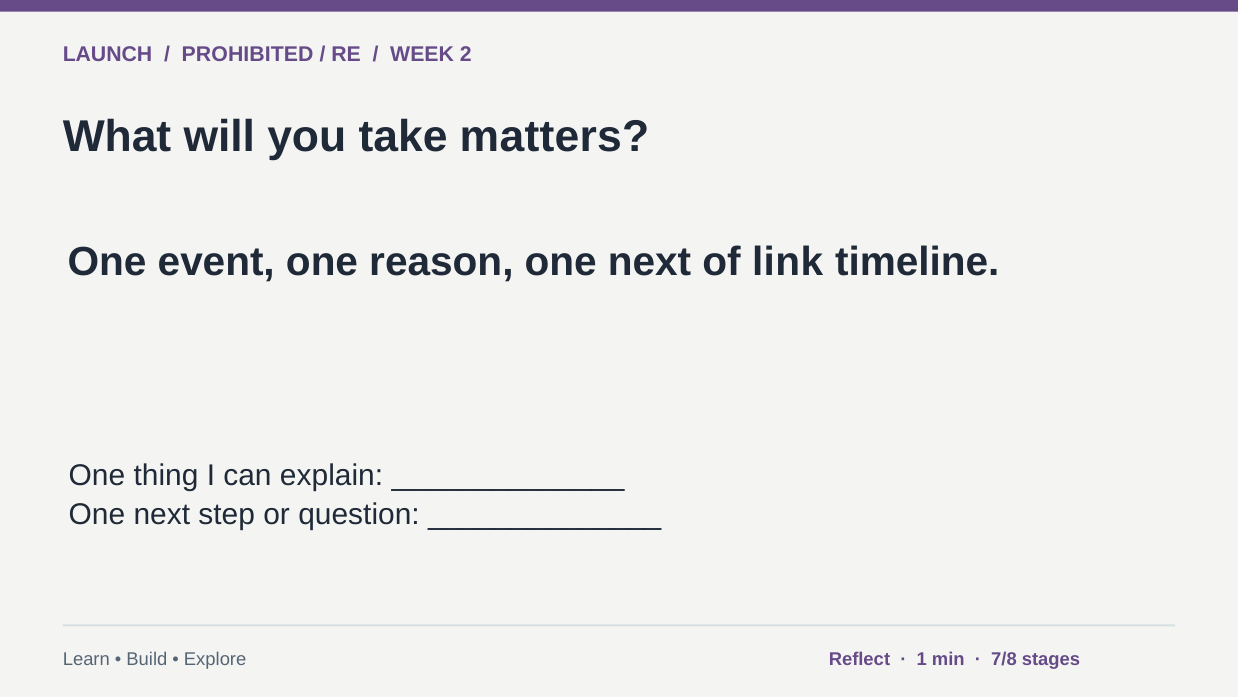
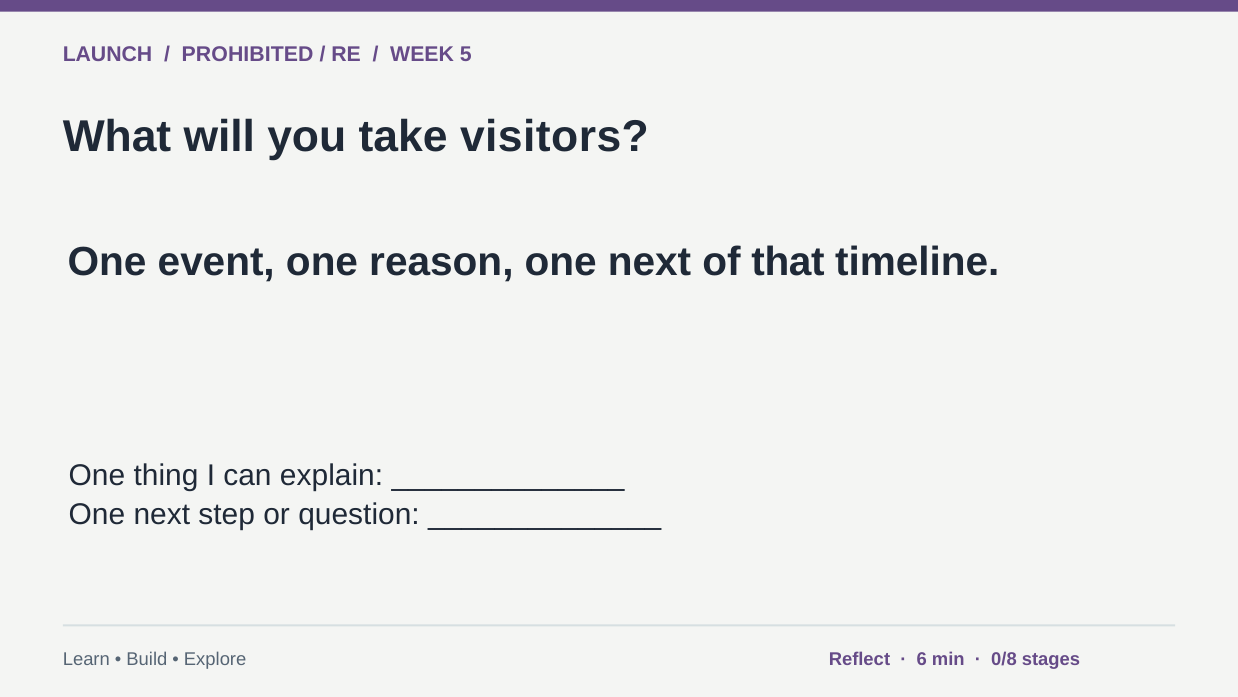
2: 2 -> 5 (466, 55)
matters: matters -> visitors (554, 137)
link: link -> that (788, 262)
1: 1 -> 6 (922, 659)
7/8: 7/8 -> 0/8 (1004, 659)
